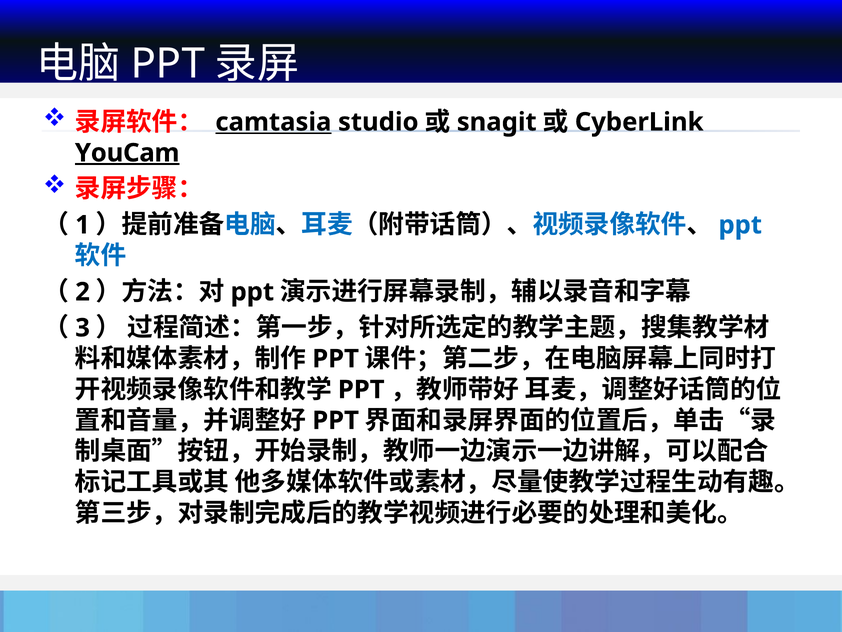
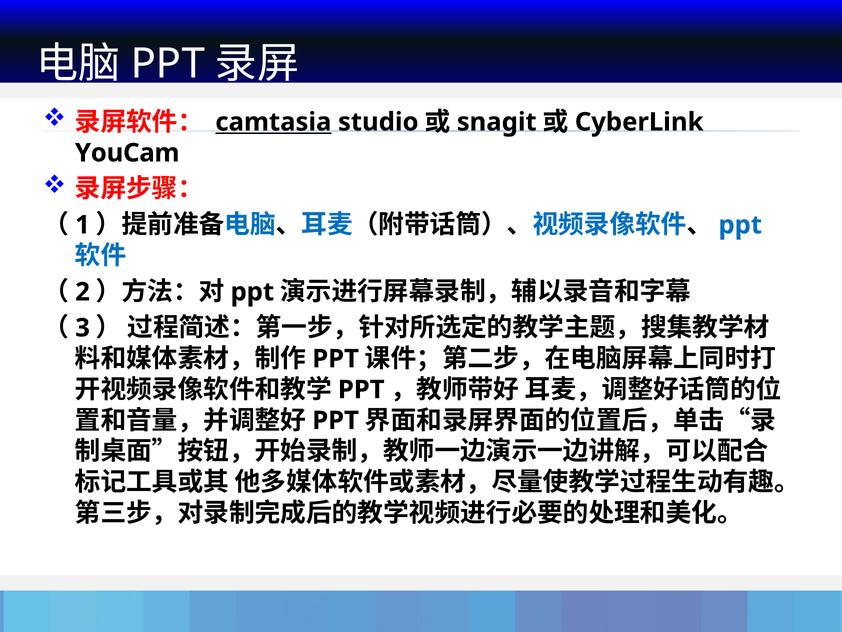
YouCam underline: present -> none (127, 153)
